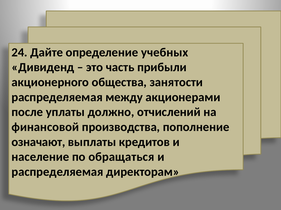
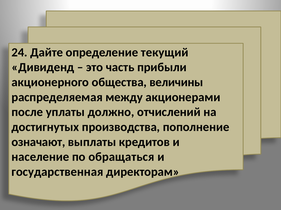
учебных: учебных -> текущий (165, 52)
занятости: занятости -> величины (176, 82)
финансовой: финансовой -> достигнутых (45, 127)
распределяемая: распределяемая -> государственная (57, 172)
